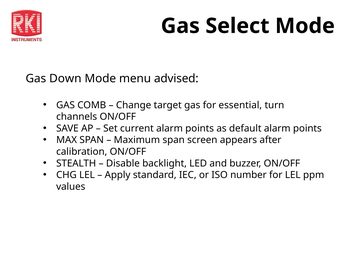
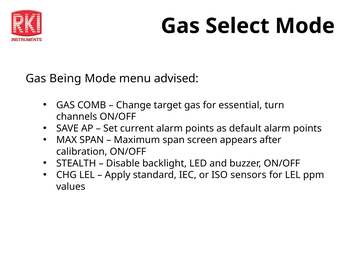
Down: Down -> Being (65, 79)
number: number -> sensors (248, 175)
